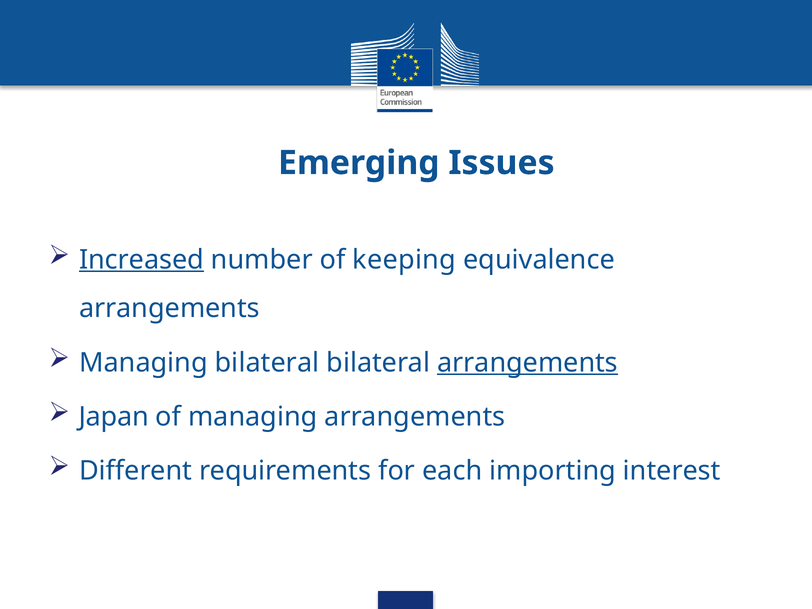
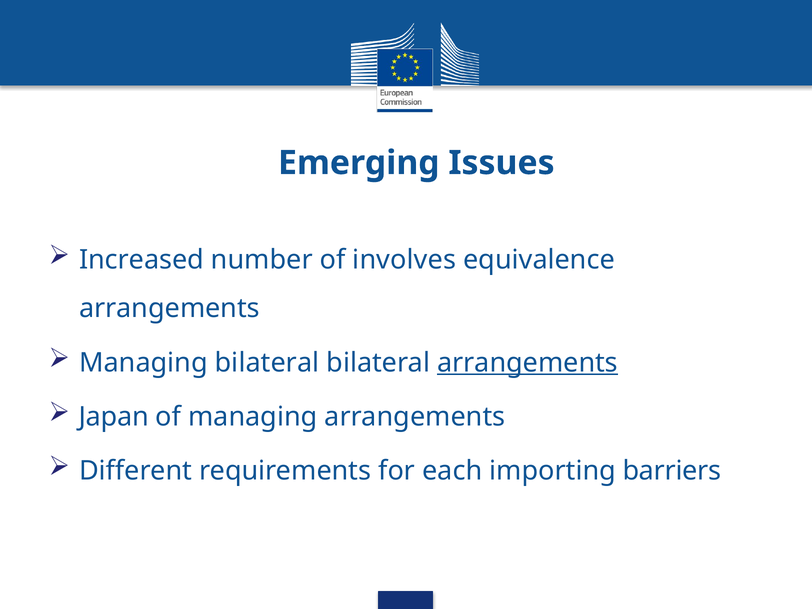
Increased underline: present -> none (142, 260)
keeping: keeping -> involves (404, 260)
interest: interest -> barriers (672, 471)
